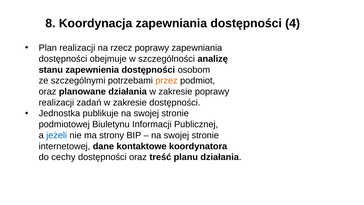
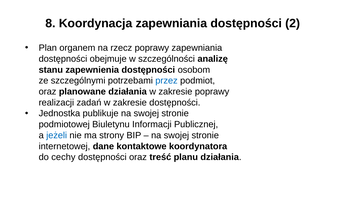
4: 4 -> 2 (293, 23)
Plan realizacji: realizacji -> organem (77, 48)
przez colour: orange -> blue (166, 81)
